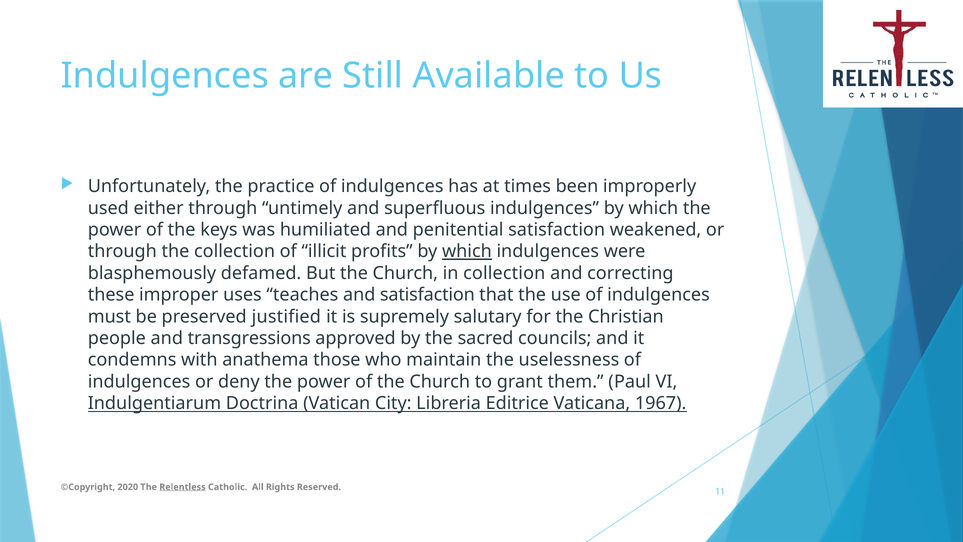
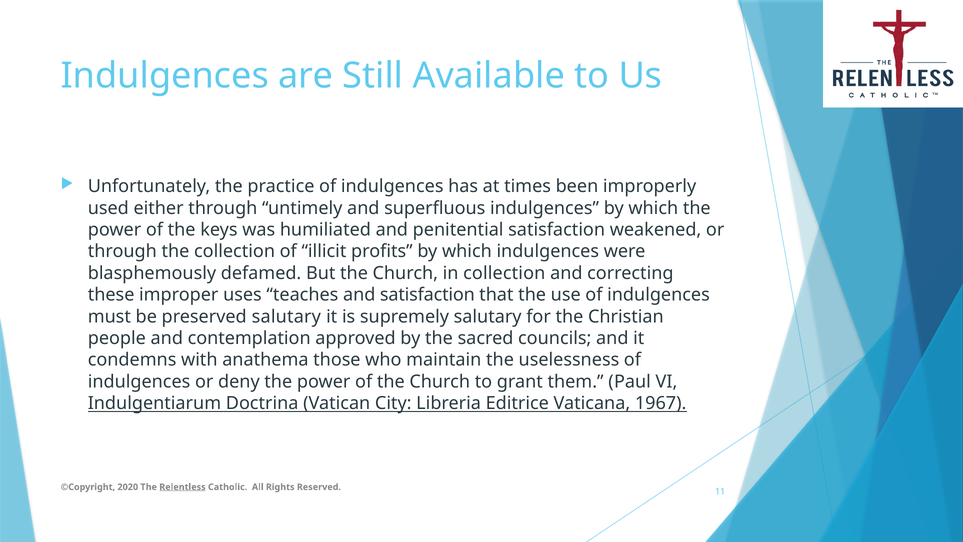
which underline: present -> none (467, 251)
preserved justified: justified -> salutary (286, 316)
transgressions: transgressions -> contemplation (249, 338)
